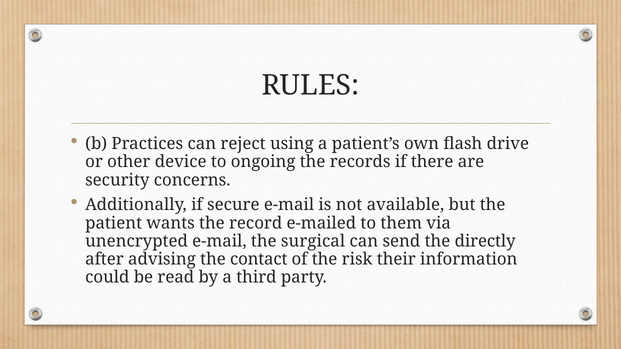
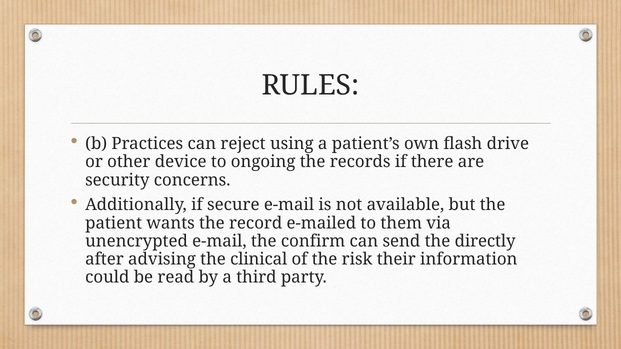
surgical: surgical -> confirm (313, 241)
contact: contact -> clinical (259, 260)
